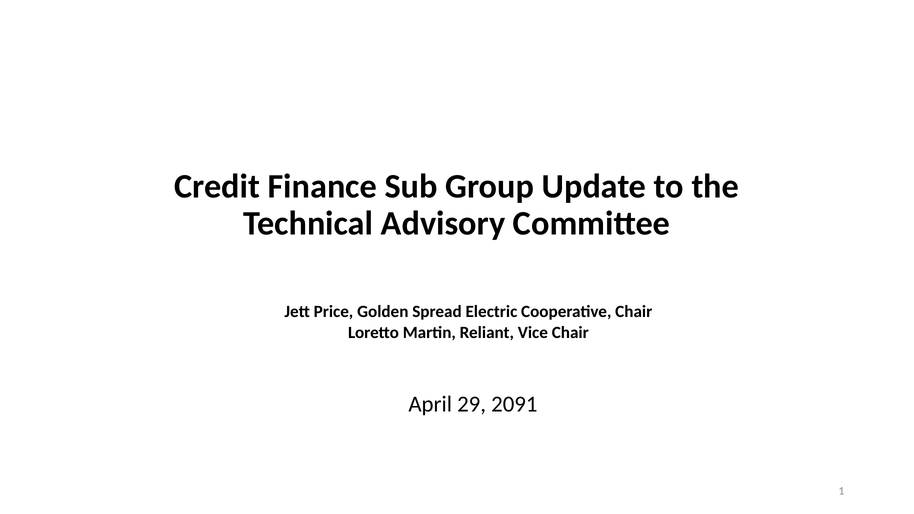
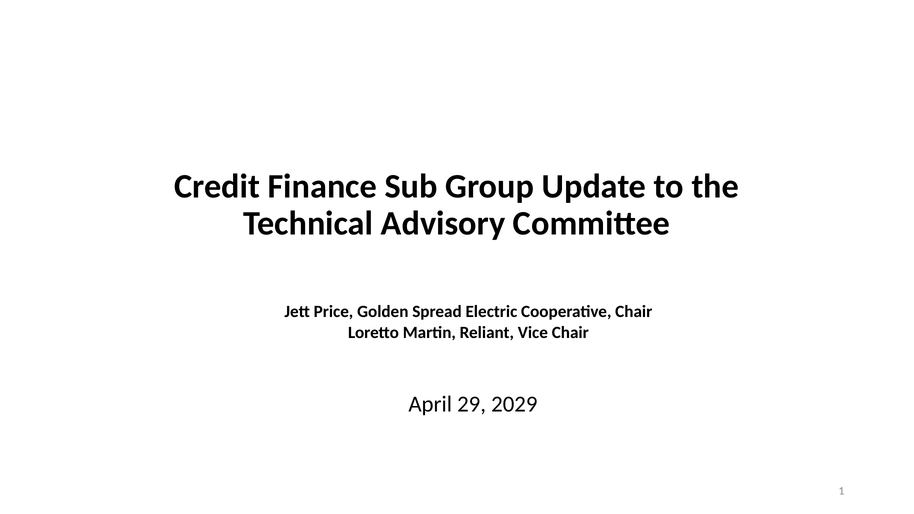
2091: 2091 -> 2029 (514, 404)
